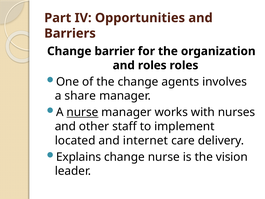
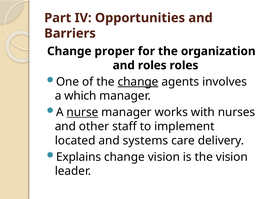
barrier: barrier -> proper (115, 51)
change underline: none -> present (138, 82)
share: share -> which (80, 96)
internet: internet -> systems (145, 140)
change nurse: nurse -> vision (164, 157)
